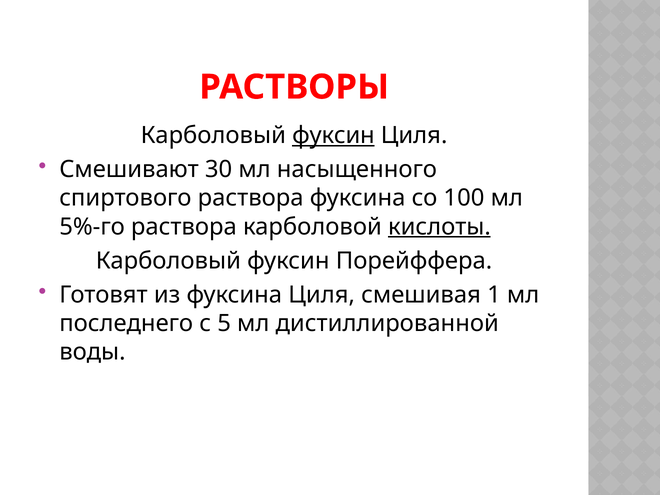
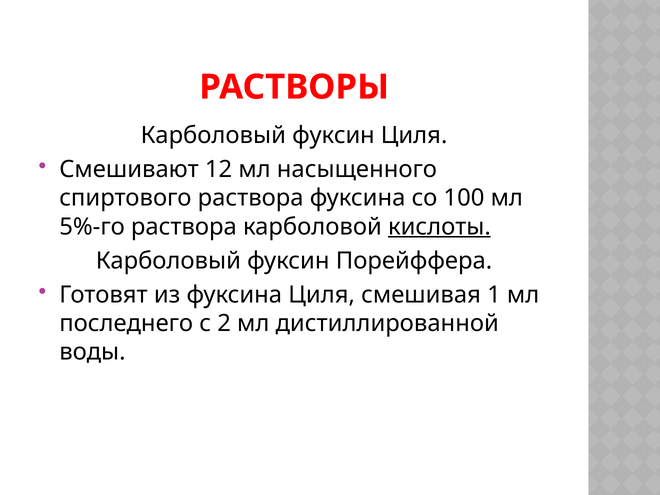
фуксин underline: present -> none (333, 135)
30: 30 -> 12 (219, 169)
5: 5 -> 2 (224, 323)
